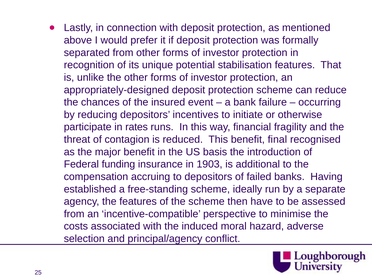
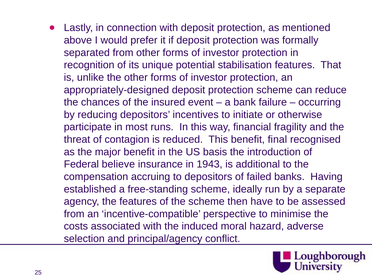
rates: rates -> most (137, 127)
funding: funding -> believe (118, 164)
1903: 1903 -> 1943 (210, 164)
